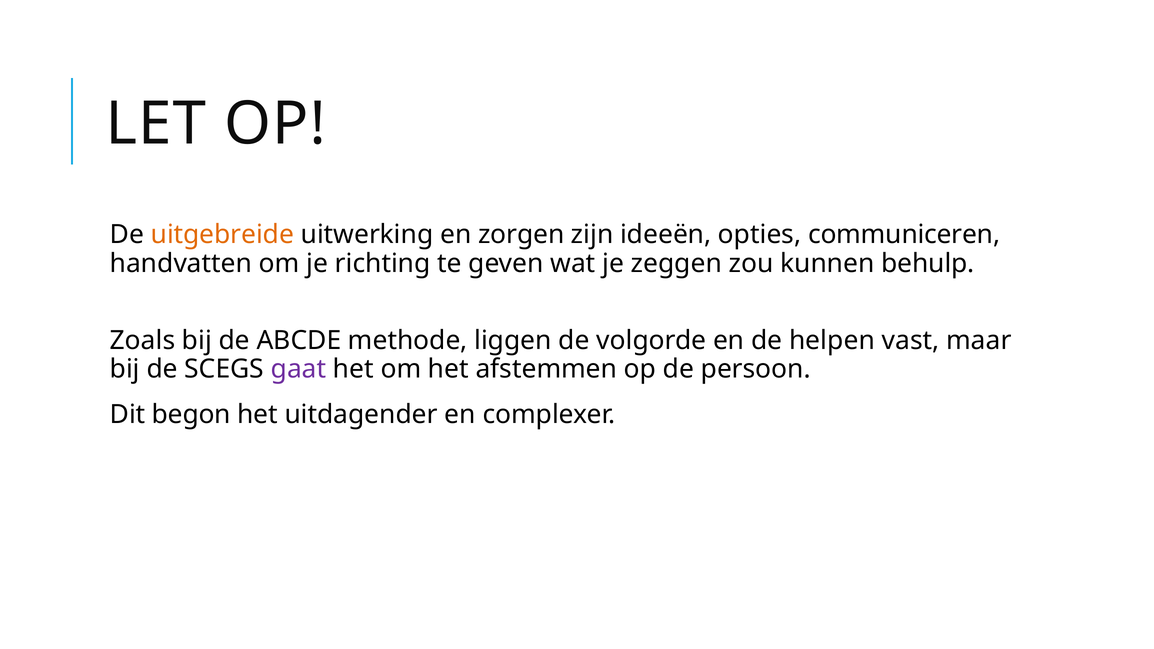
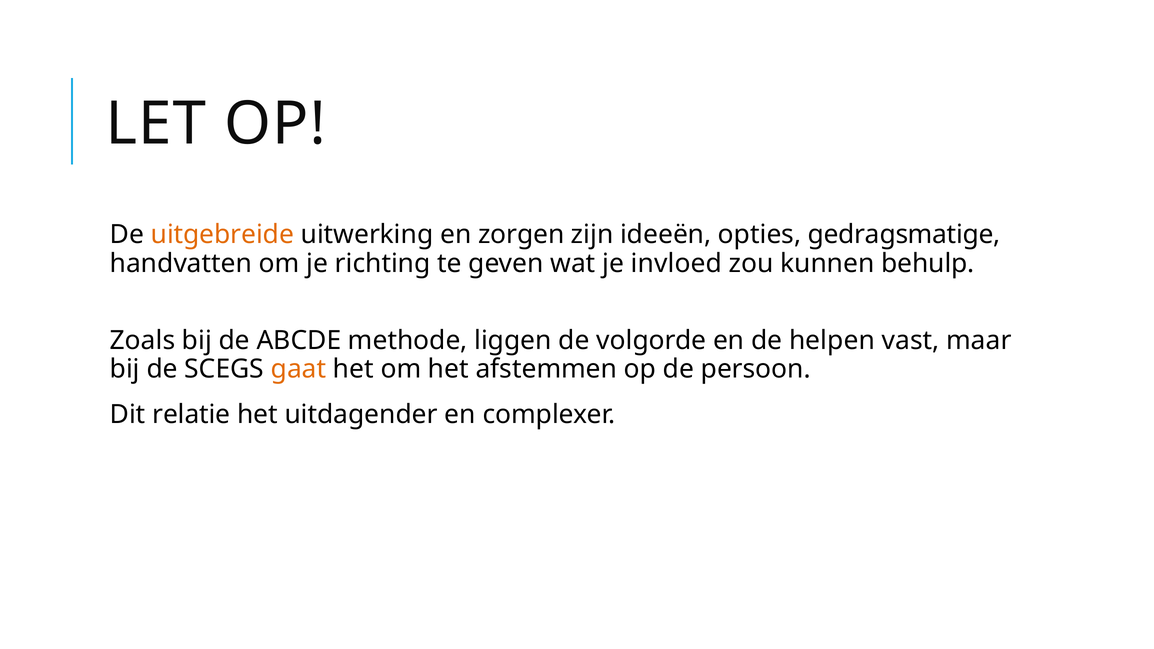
communiceren: communiceren -> gedragsmatige (904, 235)
zeggen: zeggen -> invloed (676, 263)
gaat colour: purple -> orange (299, 369)
begon: begon -> relatie (191, 414)
